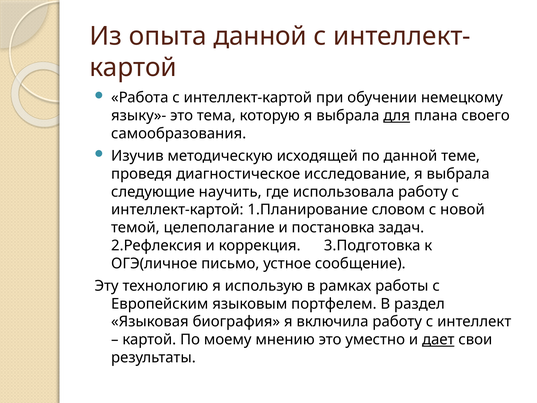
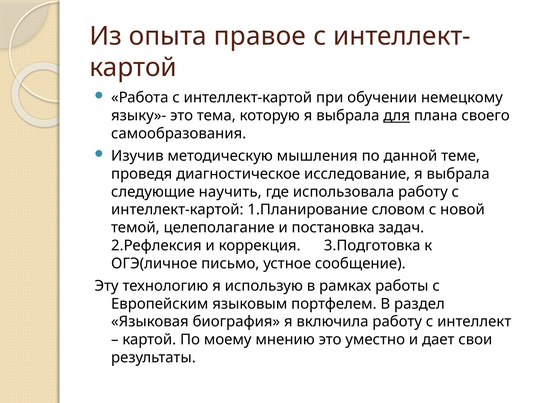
опыта данной: данной -> правое (260, 36)
исходящей: исходящей -> мышления (317, 156)
дает underline: present -> none (438, 339)
